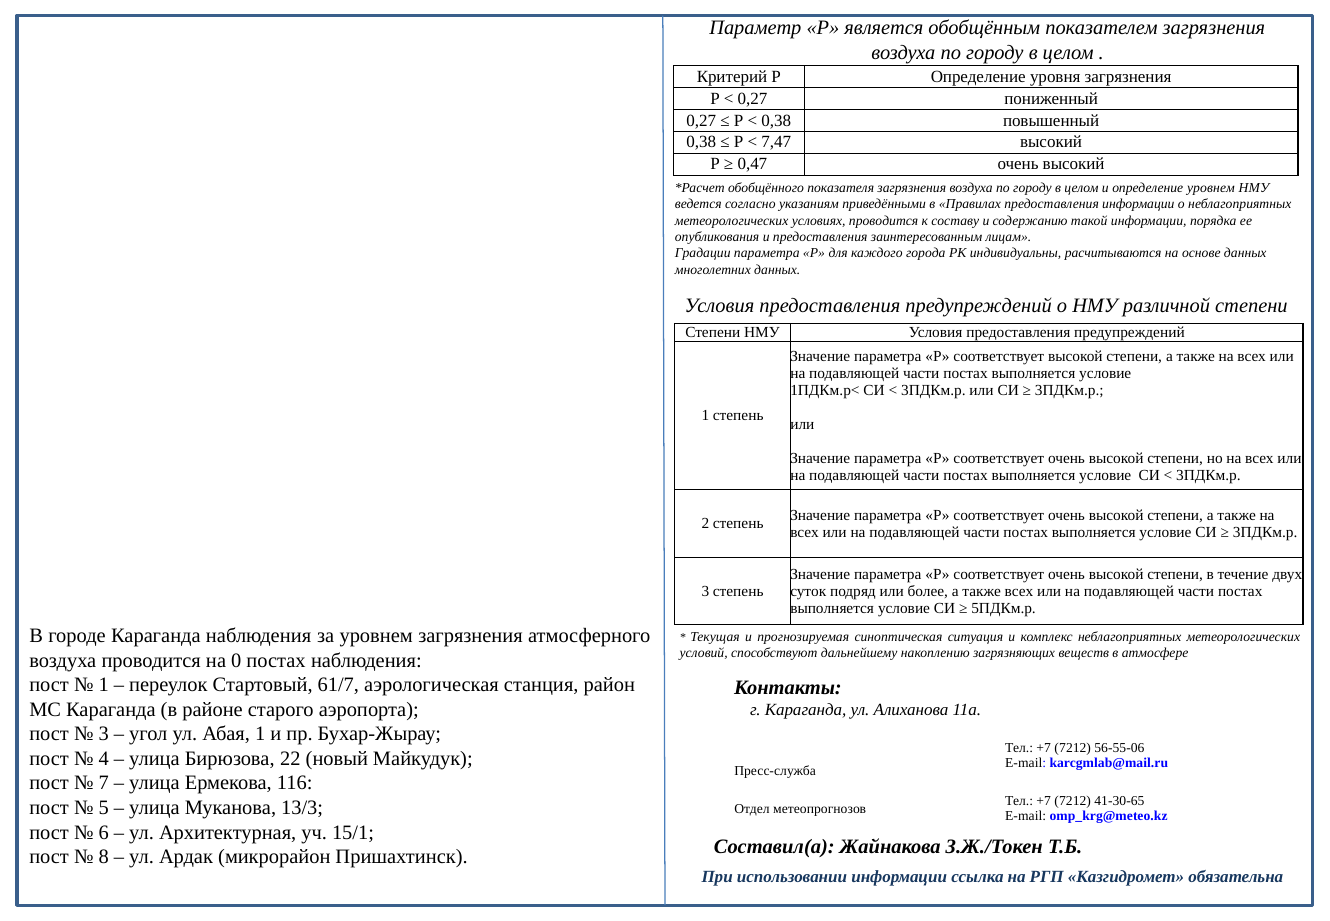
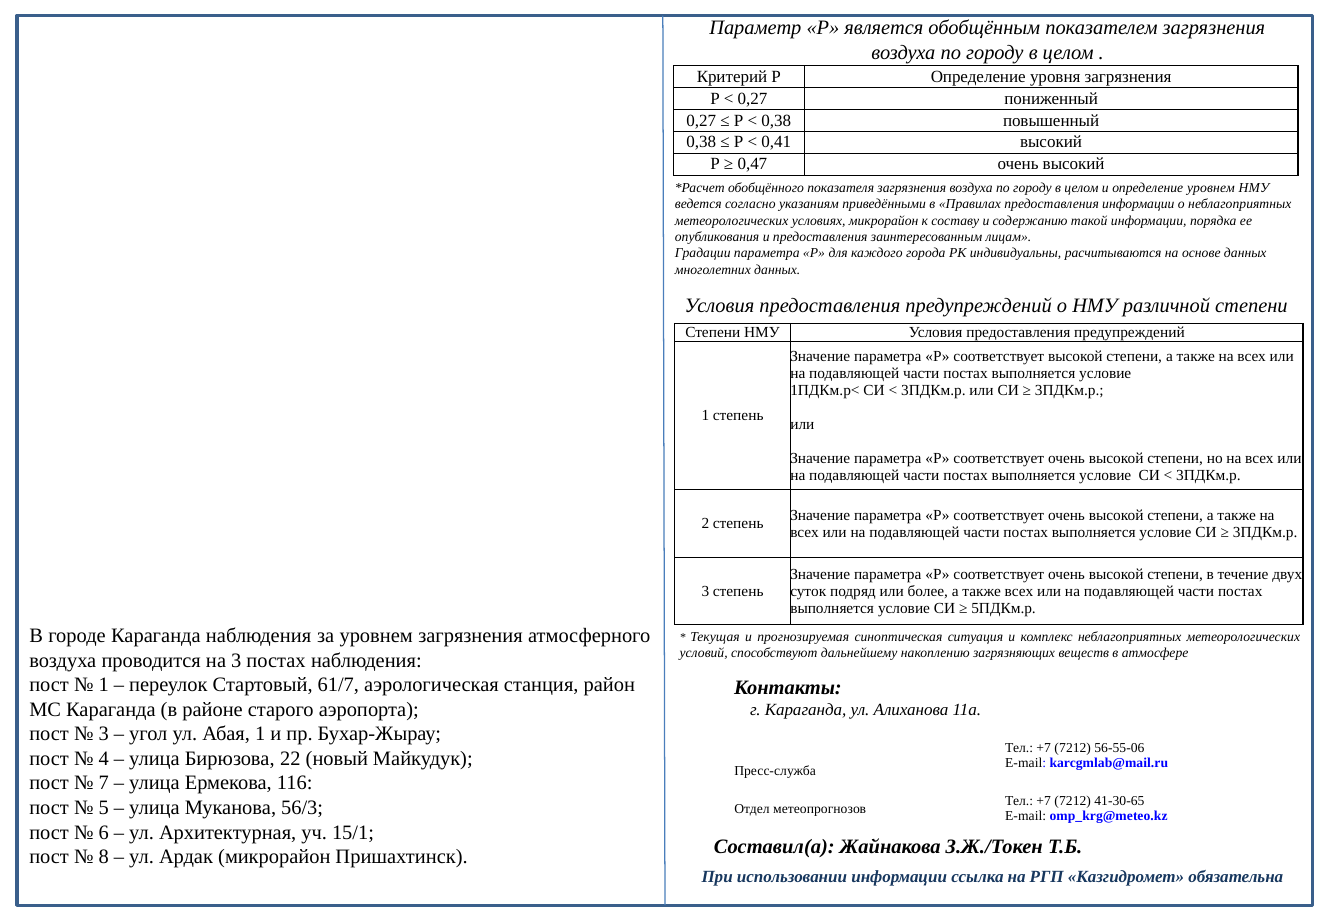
7,47: 7,47 -> 0,41 (776, 142)
условиях проводится: проводится -> микрорайон (884, 221)
на 0: 0 -> 3 (236, 660)
13/3: 13/3 -> 56/3 (302, 807)
